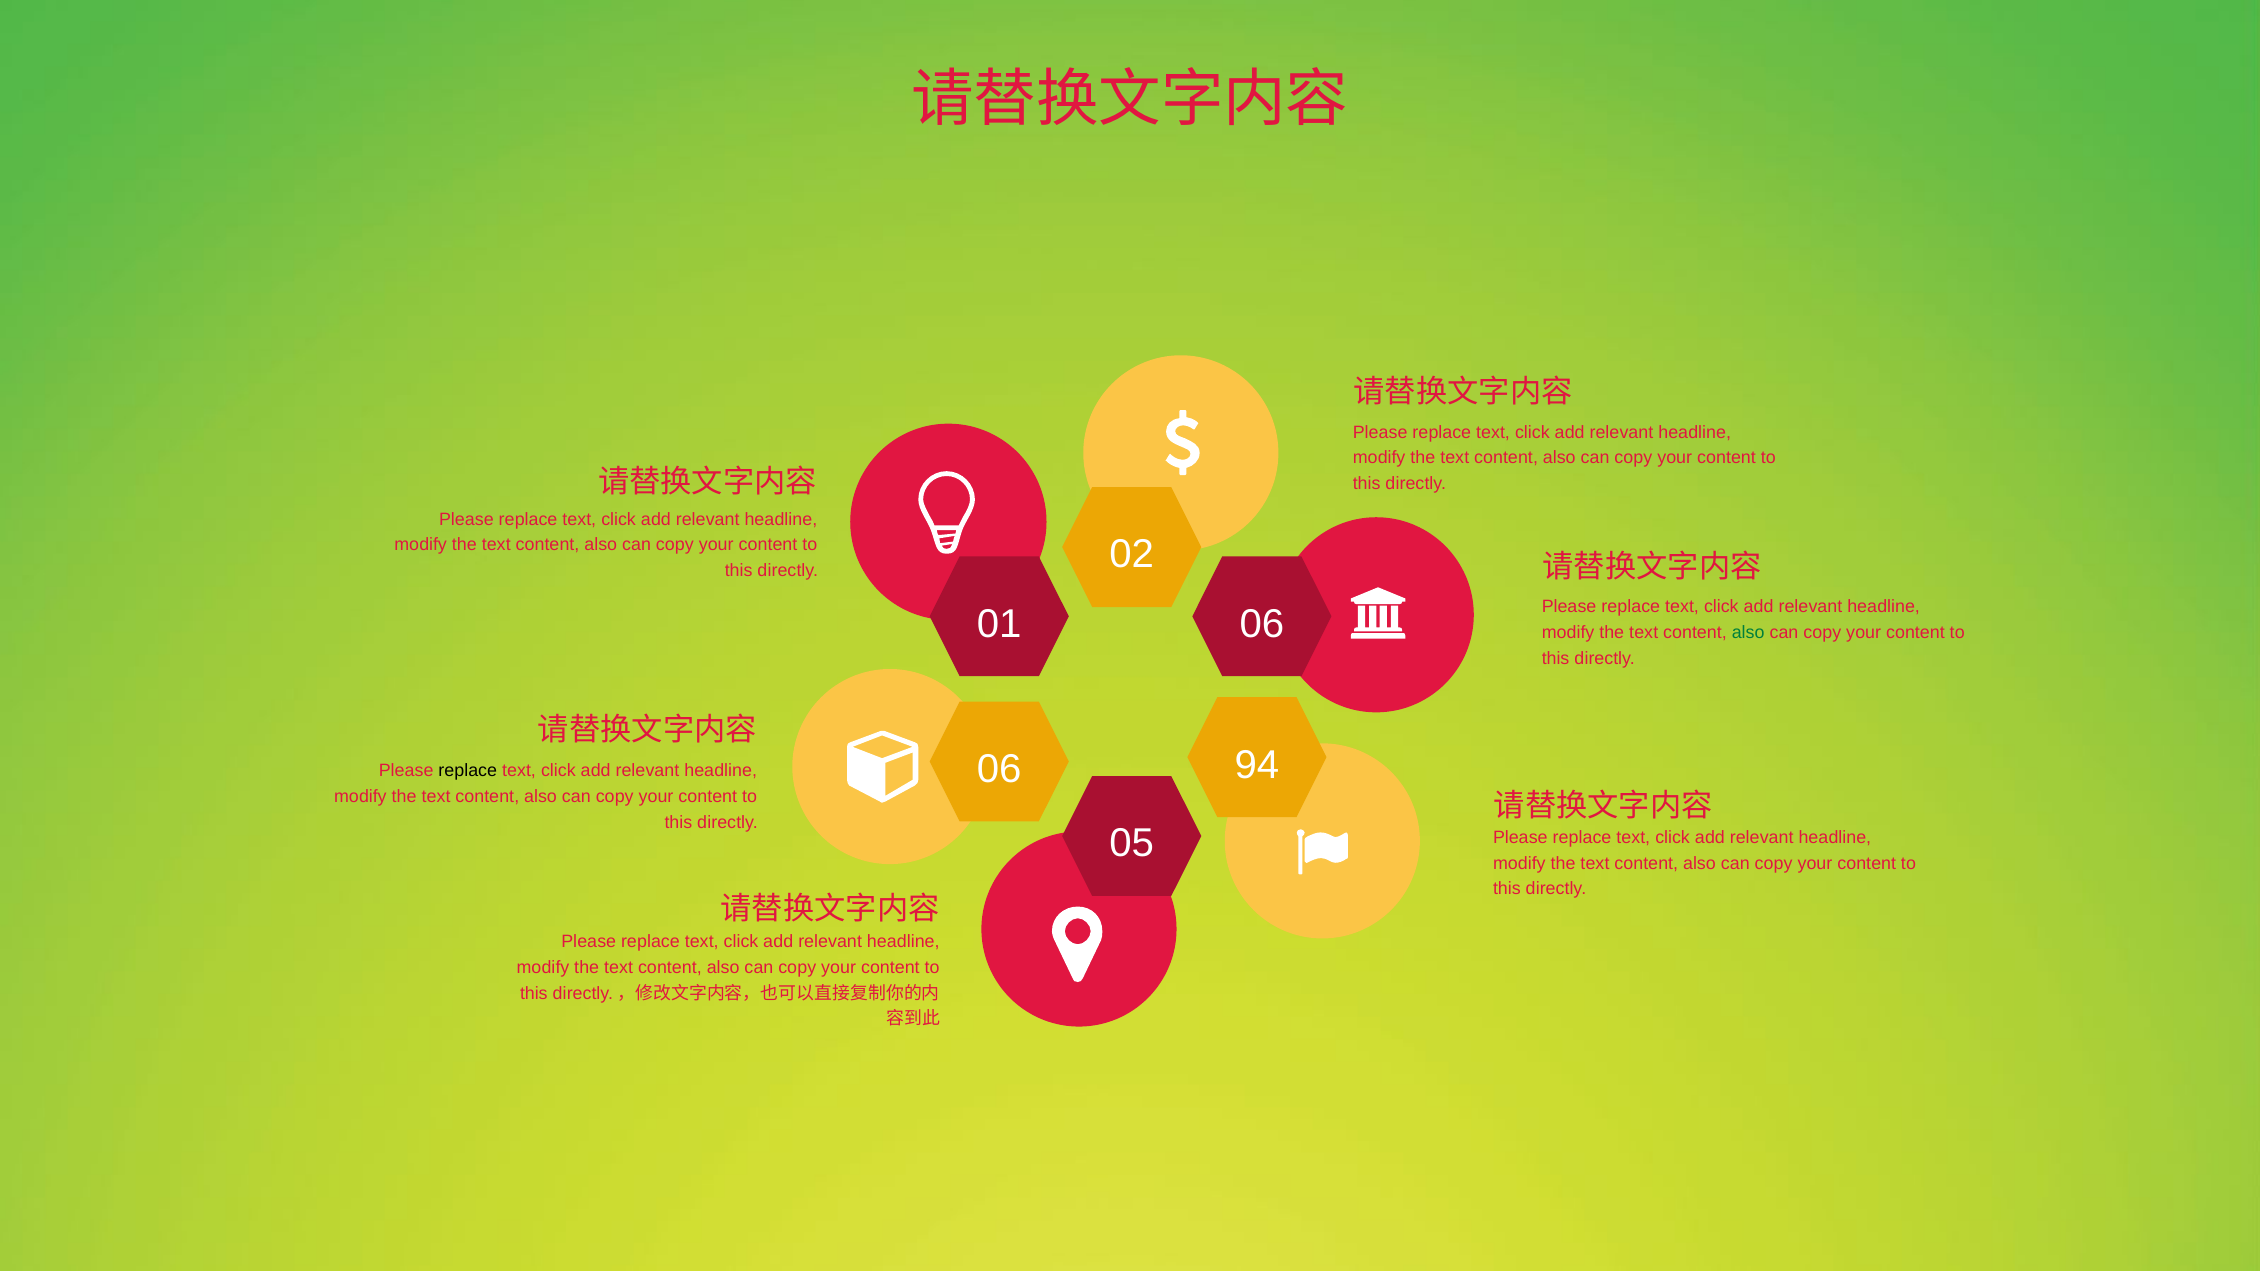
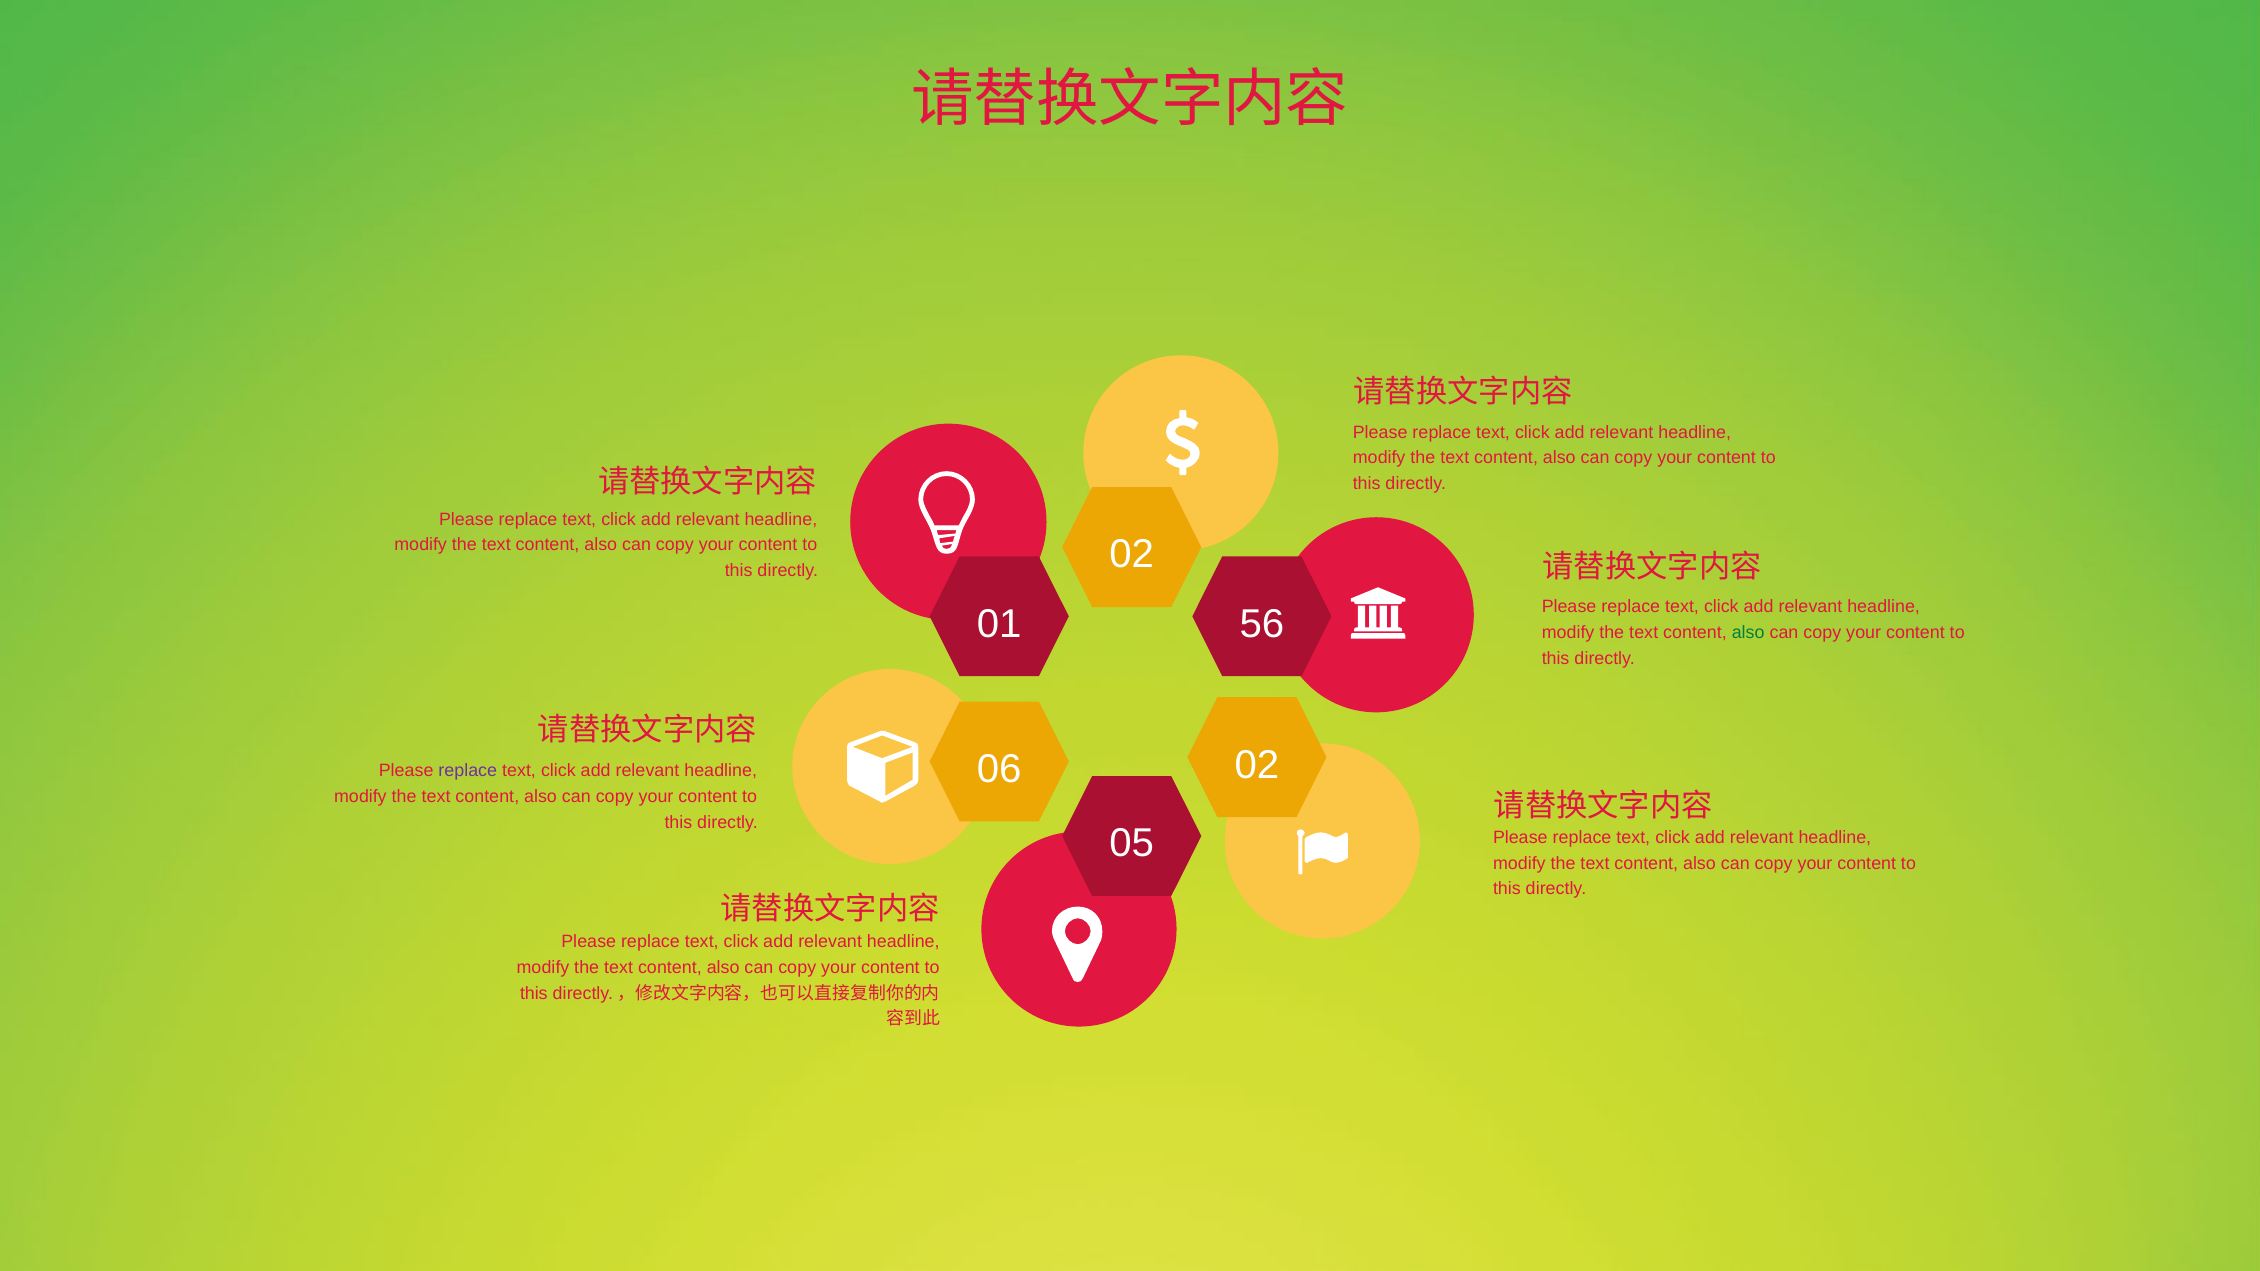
01 06: 06 -> 56 (1262, 624)
06 94: 94 -> 02 (1257, 765)
replace colour: black -> purple (468, 771)
